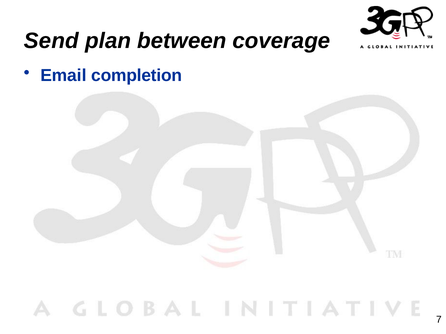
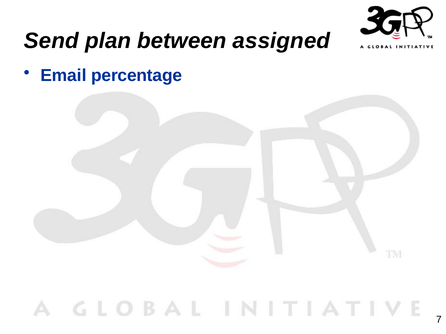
coverage: coverage -> assigned (281, 41)
completion: completion -> percentage (137, 76)
